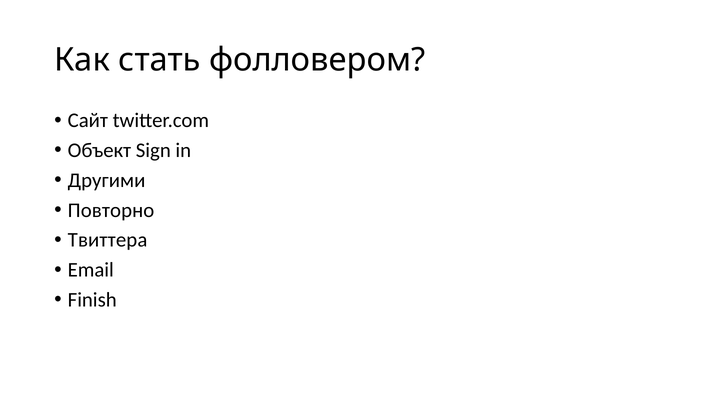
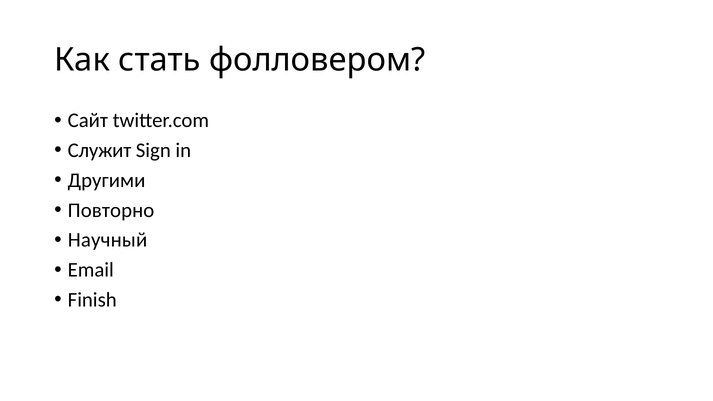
Объект: Объект -> Служит (99, 150)
Твиттера: Твиттера -> Научный (108, 240)
